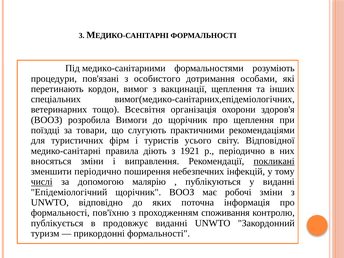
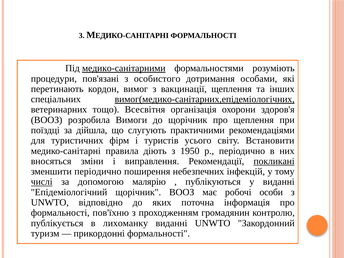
медико-санітарними underline: none -> present (124, 68)
вимог(медико-санітарних,епідеміологічних underline: none -> present (205, 99)
товари: товари -> дійшла (92, 130)
Відповідної: Відповідної -> Встановити (270, 141)
1921: 1921 -> 1950 (190, 151)
робочі зміни: зміни -> особи (271, 192)
споживання: споживання -> громадянин (225, 213)
продовжує: продовжує -> лихоманку (125, 223)
